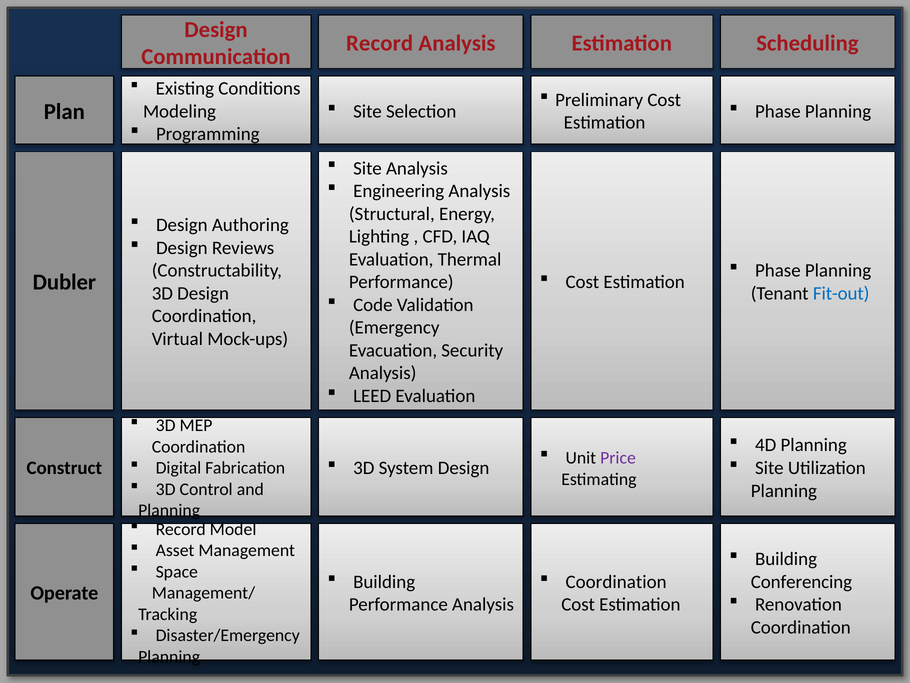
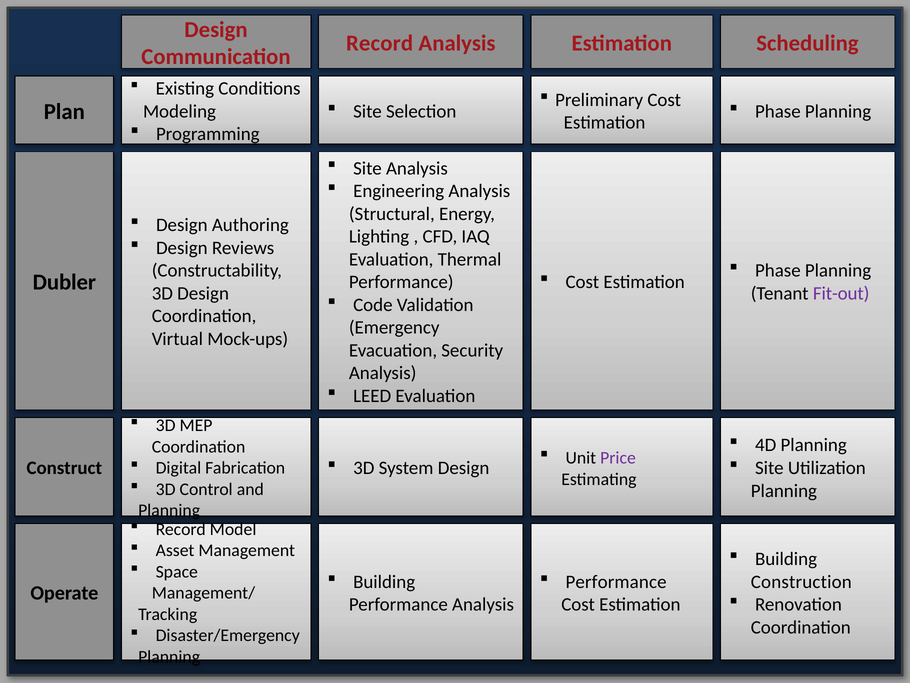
Fit-out colour: blue -> purple (841, 293)
Coordination: Coordination -> Performance (616, 581)
Conferencing: Conferencing -> Construction (801, 581)
